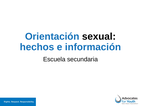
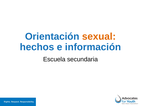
sexual colour: black -> orange (99, 36)
